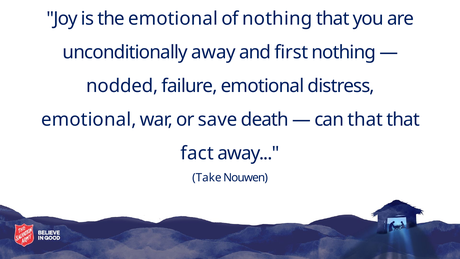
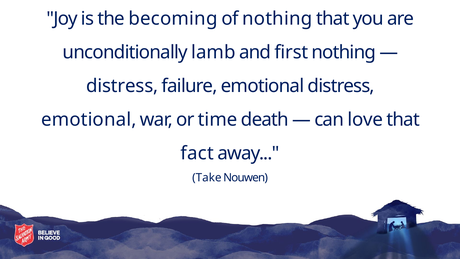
the emotional: emotional -> becoming (173, 19)
unconditionally away: away -> lamb (213, 52)
nodded: nodded -> distress (122, 86)
save: save -> time (218, 119)
can that: that -> love (365, 119)
